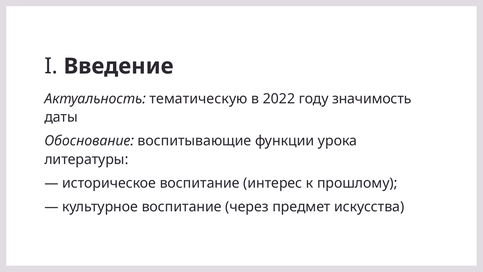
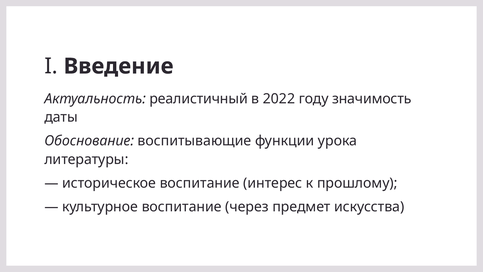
тематическую: тематическую -> реалистичный (199, 99)
